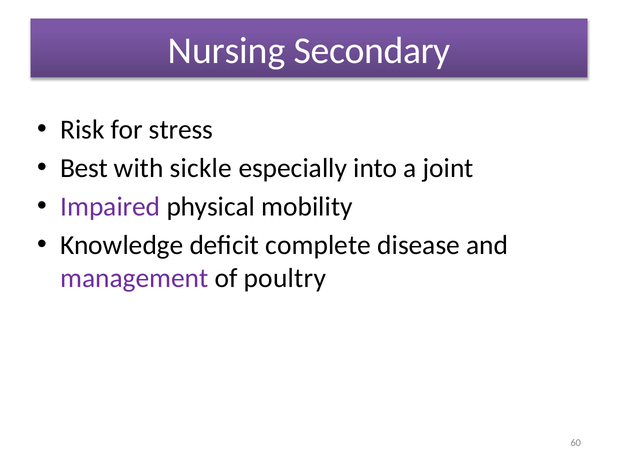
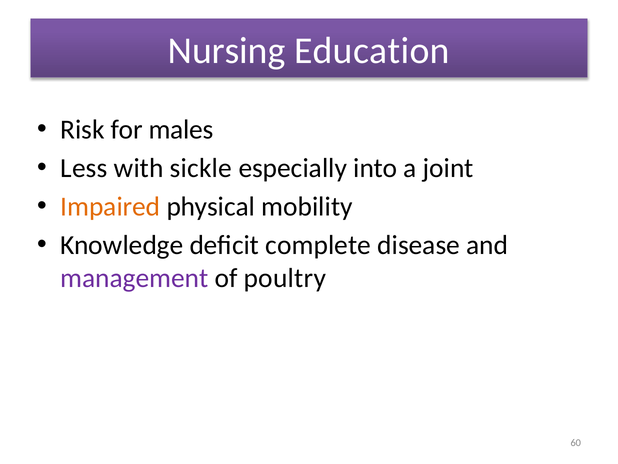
Secondary: Secondary -> Education (372, 51)
stress: stress -> males (181, 130)
Best: Best -> Less (84, 168)
Impaired colour: purple -> orange (110, 207)
